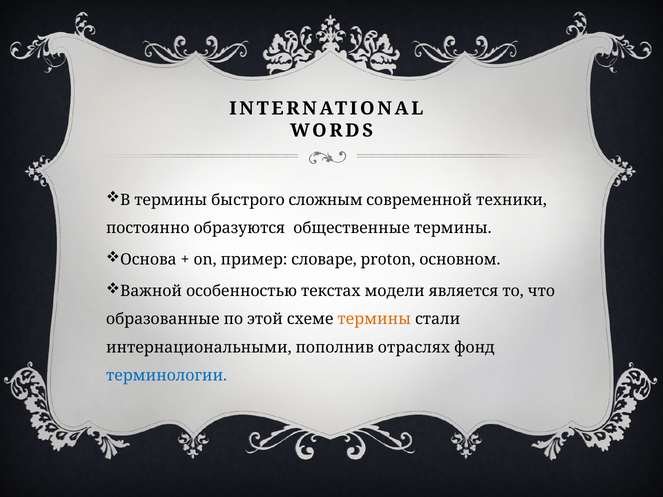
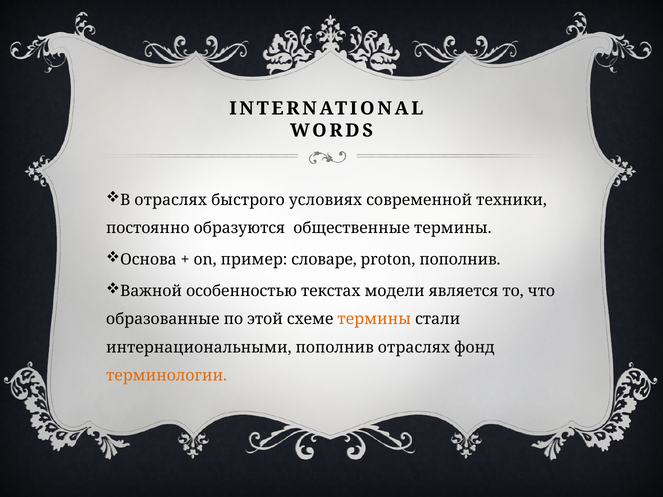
В термины: термины -> отраслях (171, 200)
сложным: сложным -> условиях (325, 200)
proton основном: основном -> пополнив (460, 260)
терминологии colour: blue -> orange (167, 376)
